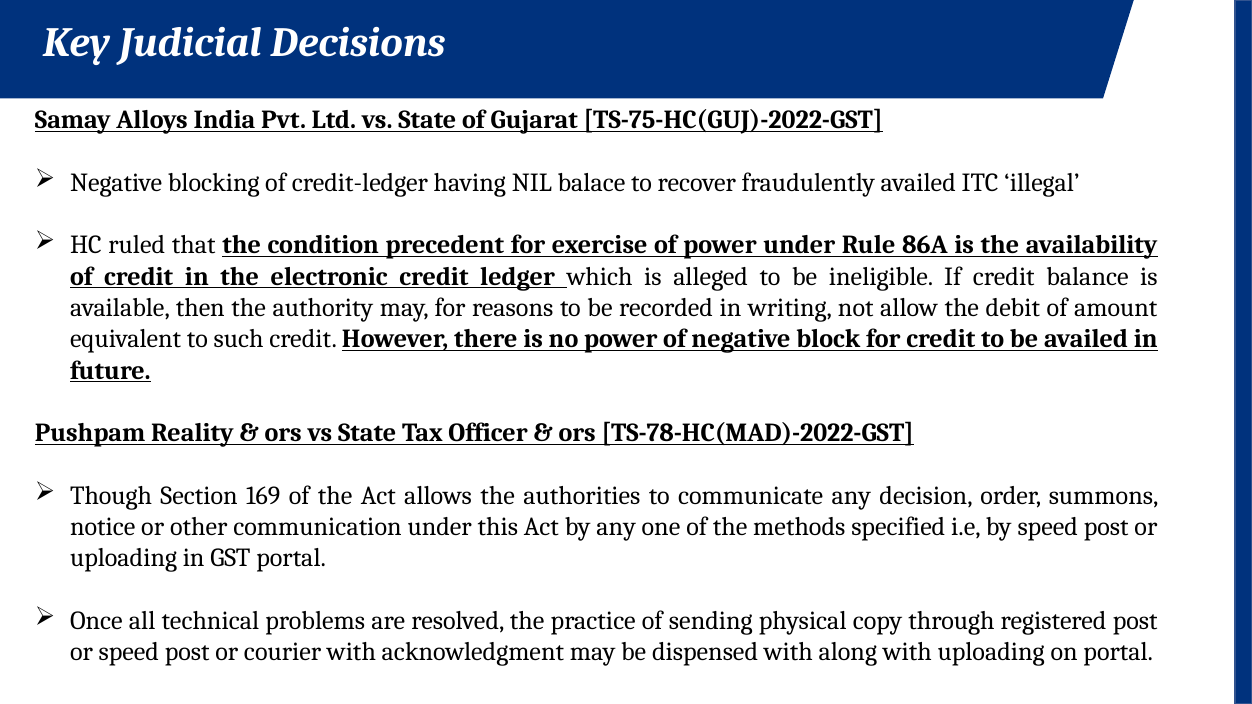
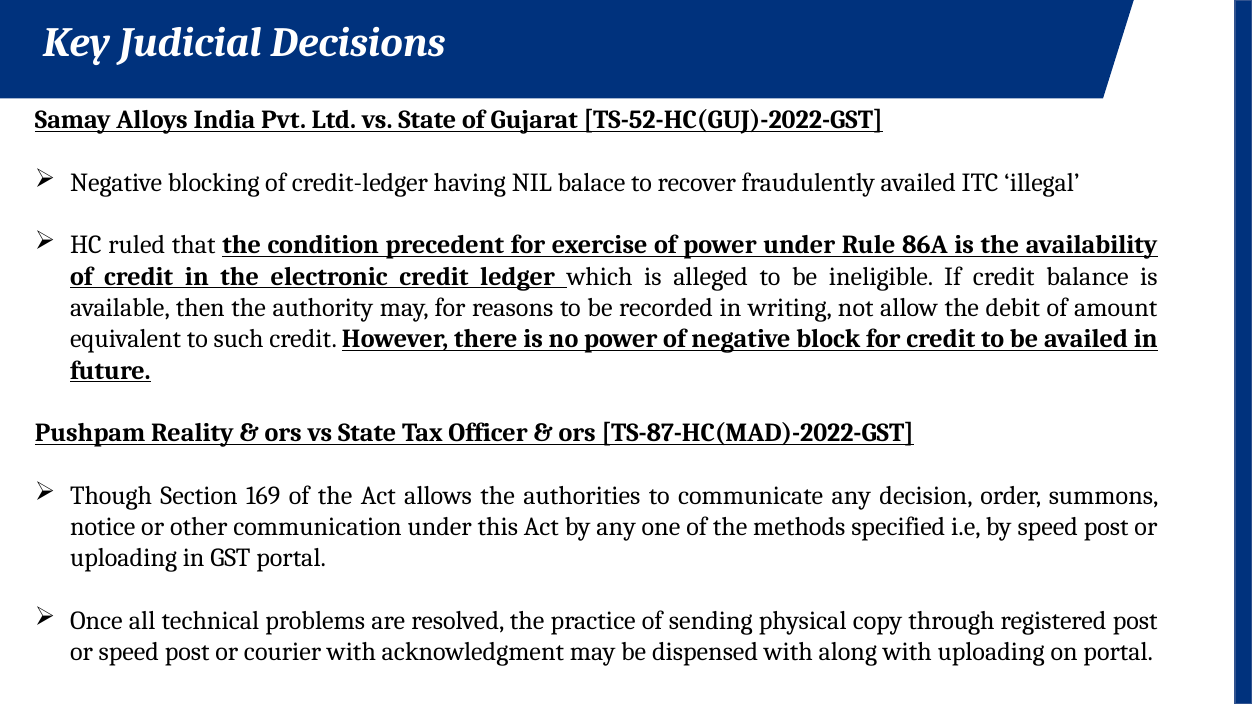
TS-75-HC(GUJ)-2022-GST: TS-75-HC(GUJ)-2022-GST -> TS-52-HC(GUJ)-2022-GST (733, 120)
TS-78-HC(MAD)-2022-GST: TS-78-HC(MAD)-2022-GST -> TS-87-HC(MAD)-2022-GST (758, 433)
